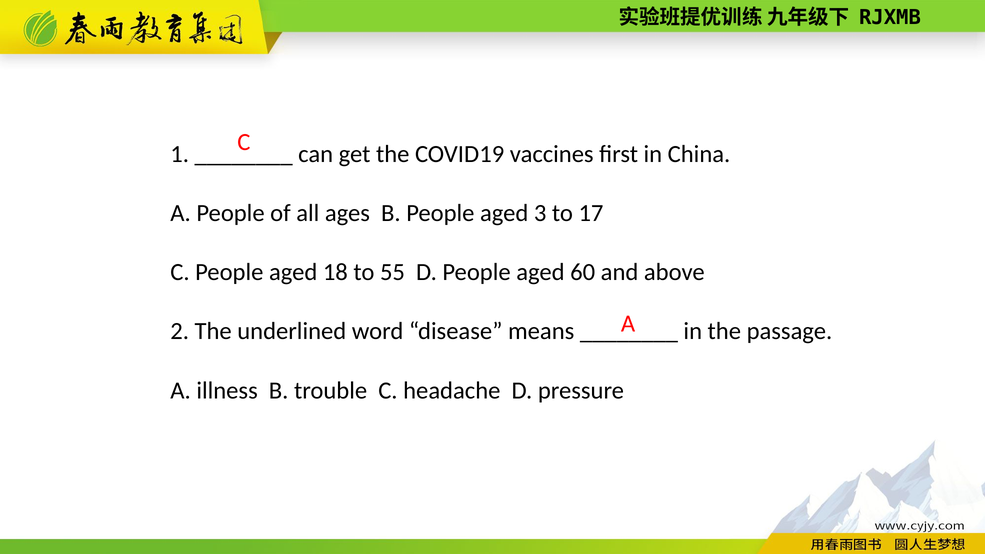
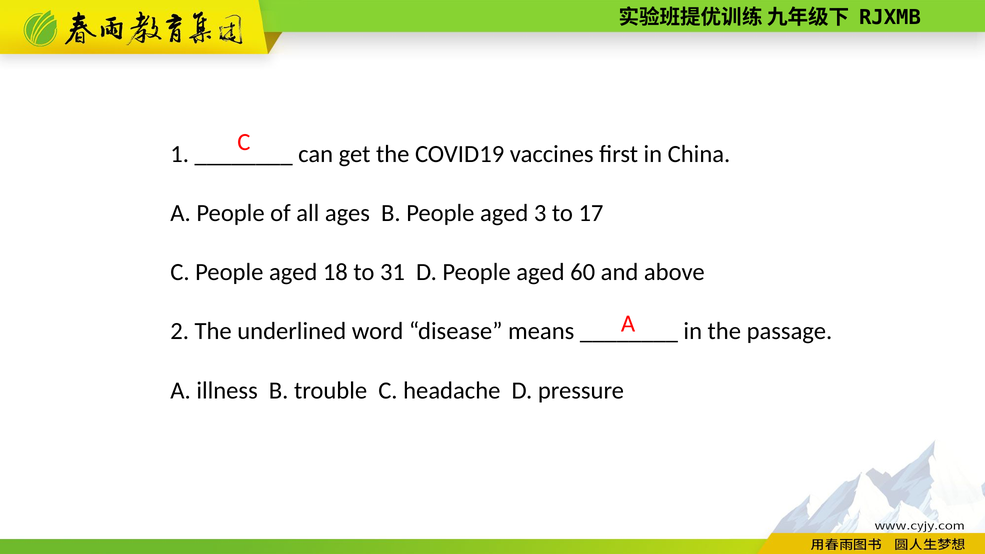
55: 55 -> 31 (392, 272)
